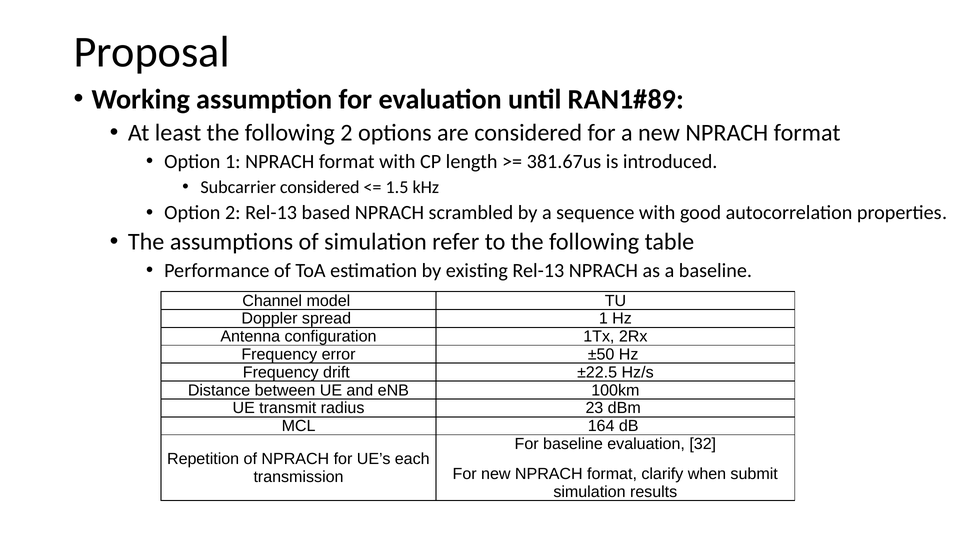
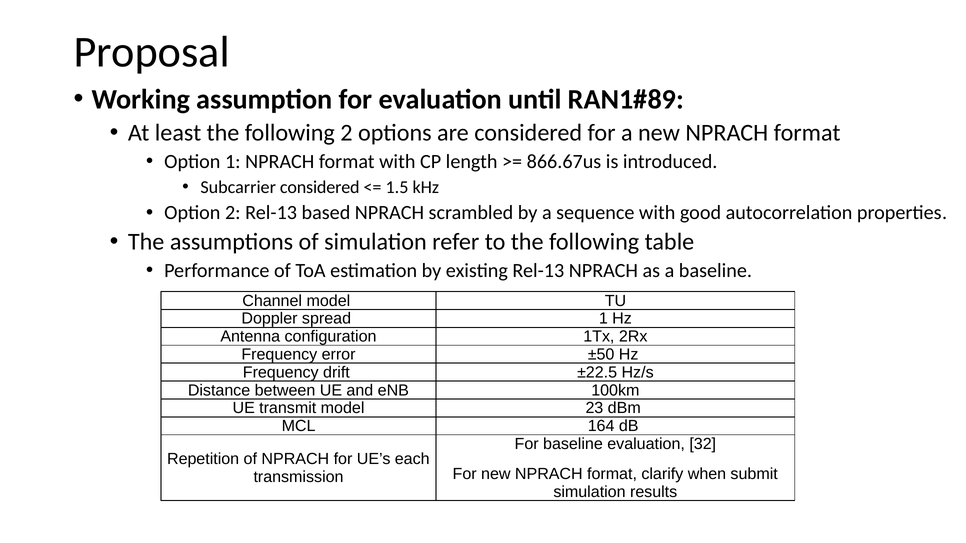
381.67us: 381.67us -> 866.67us (564, 162)
transmit radius: radius -> model (343, 408)
